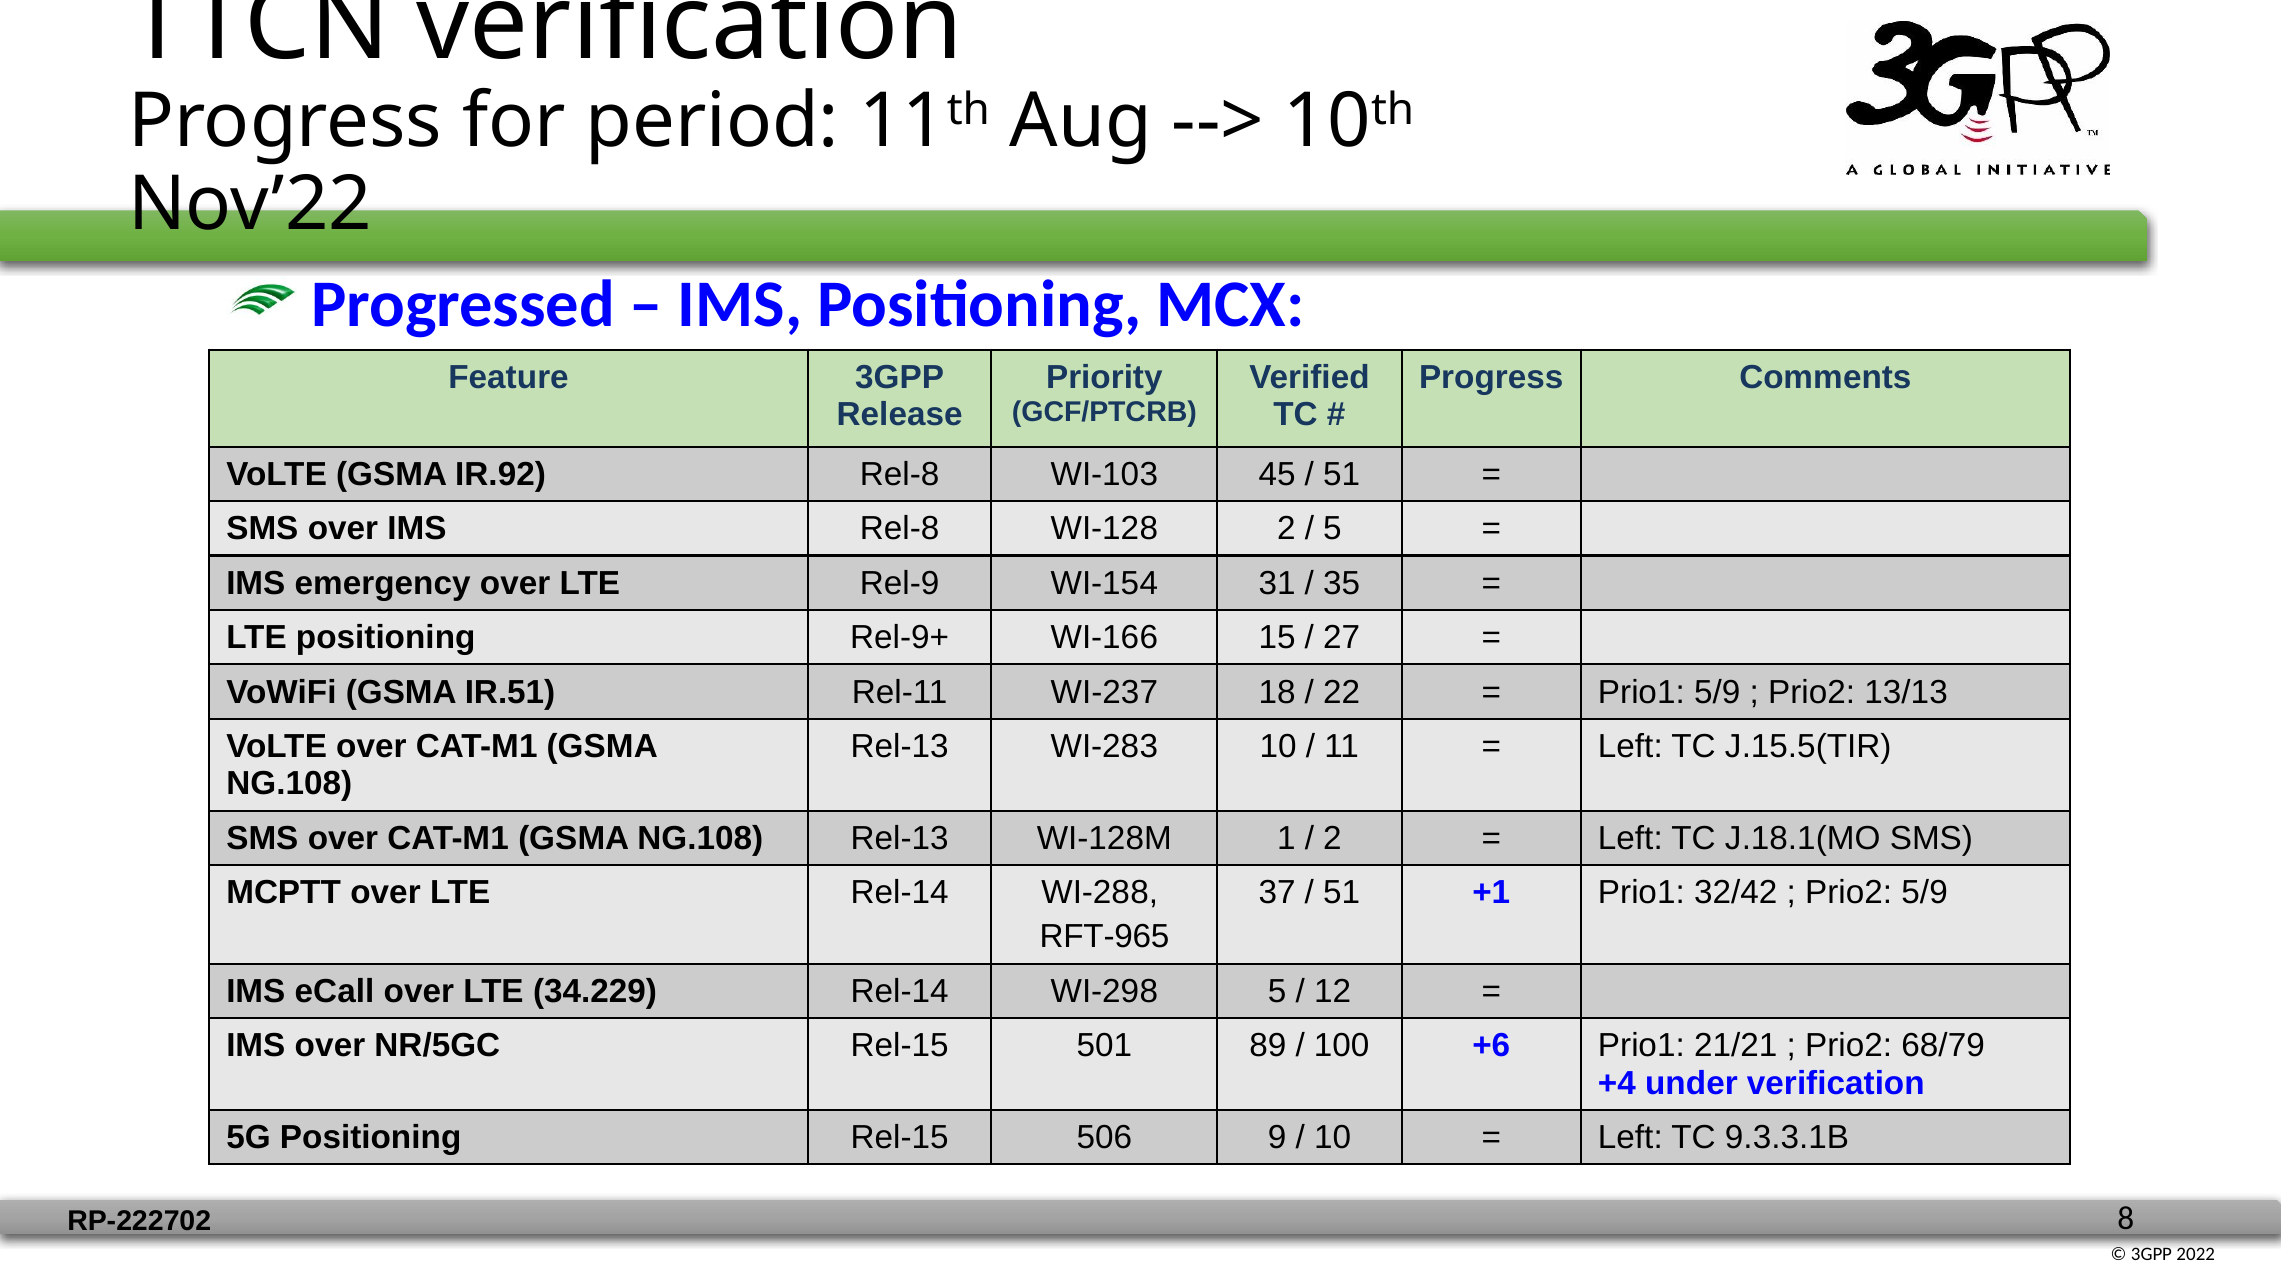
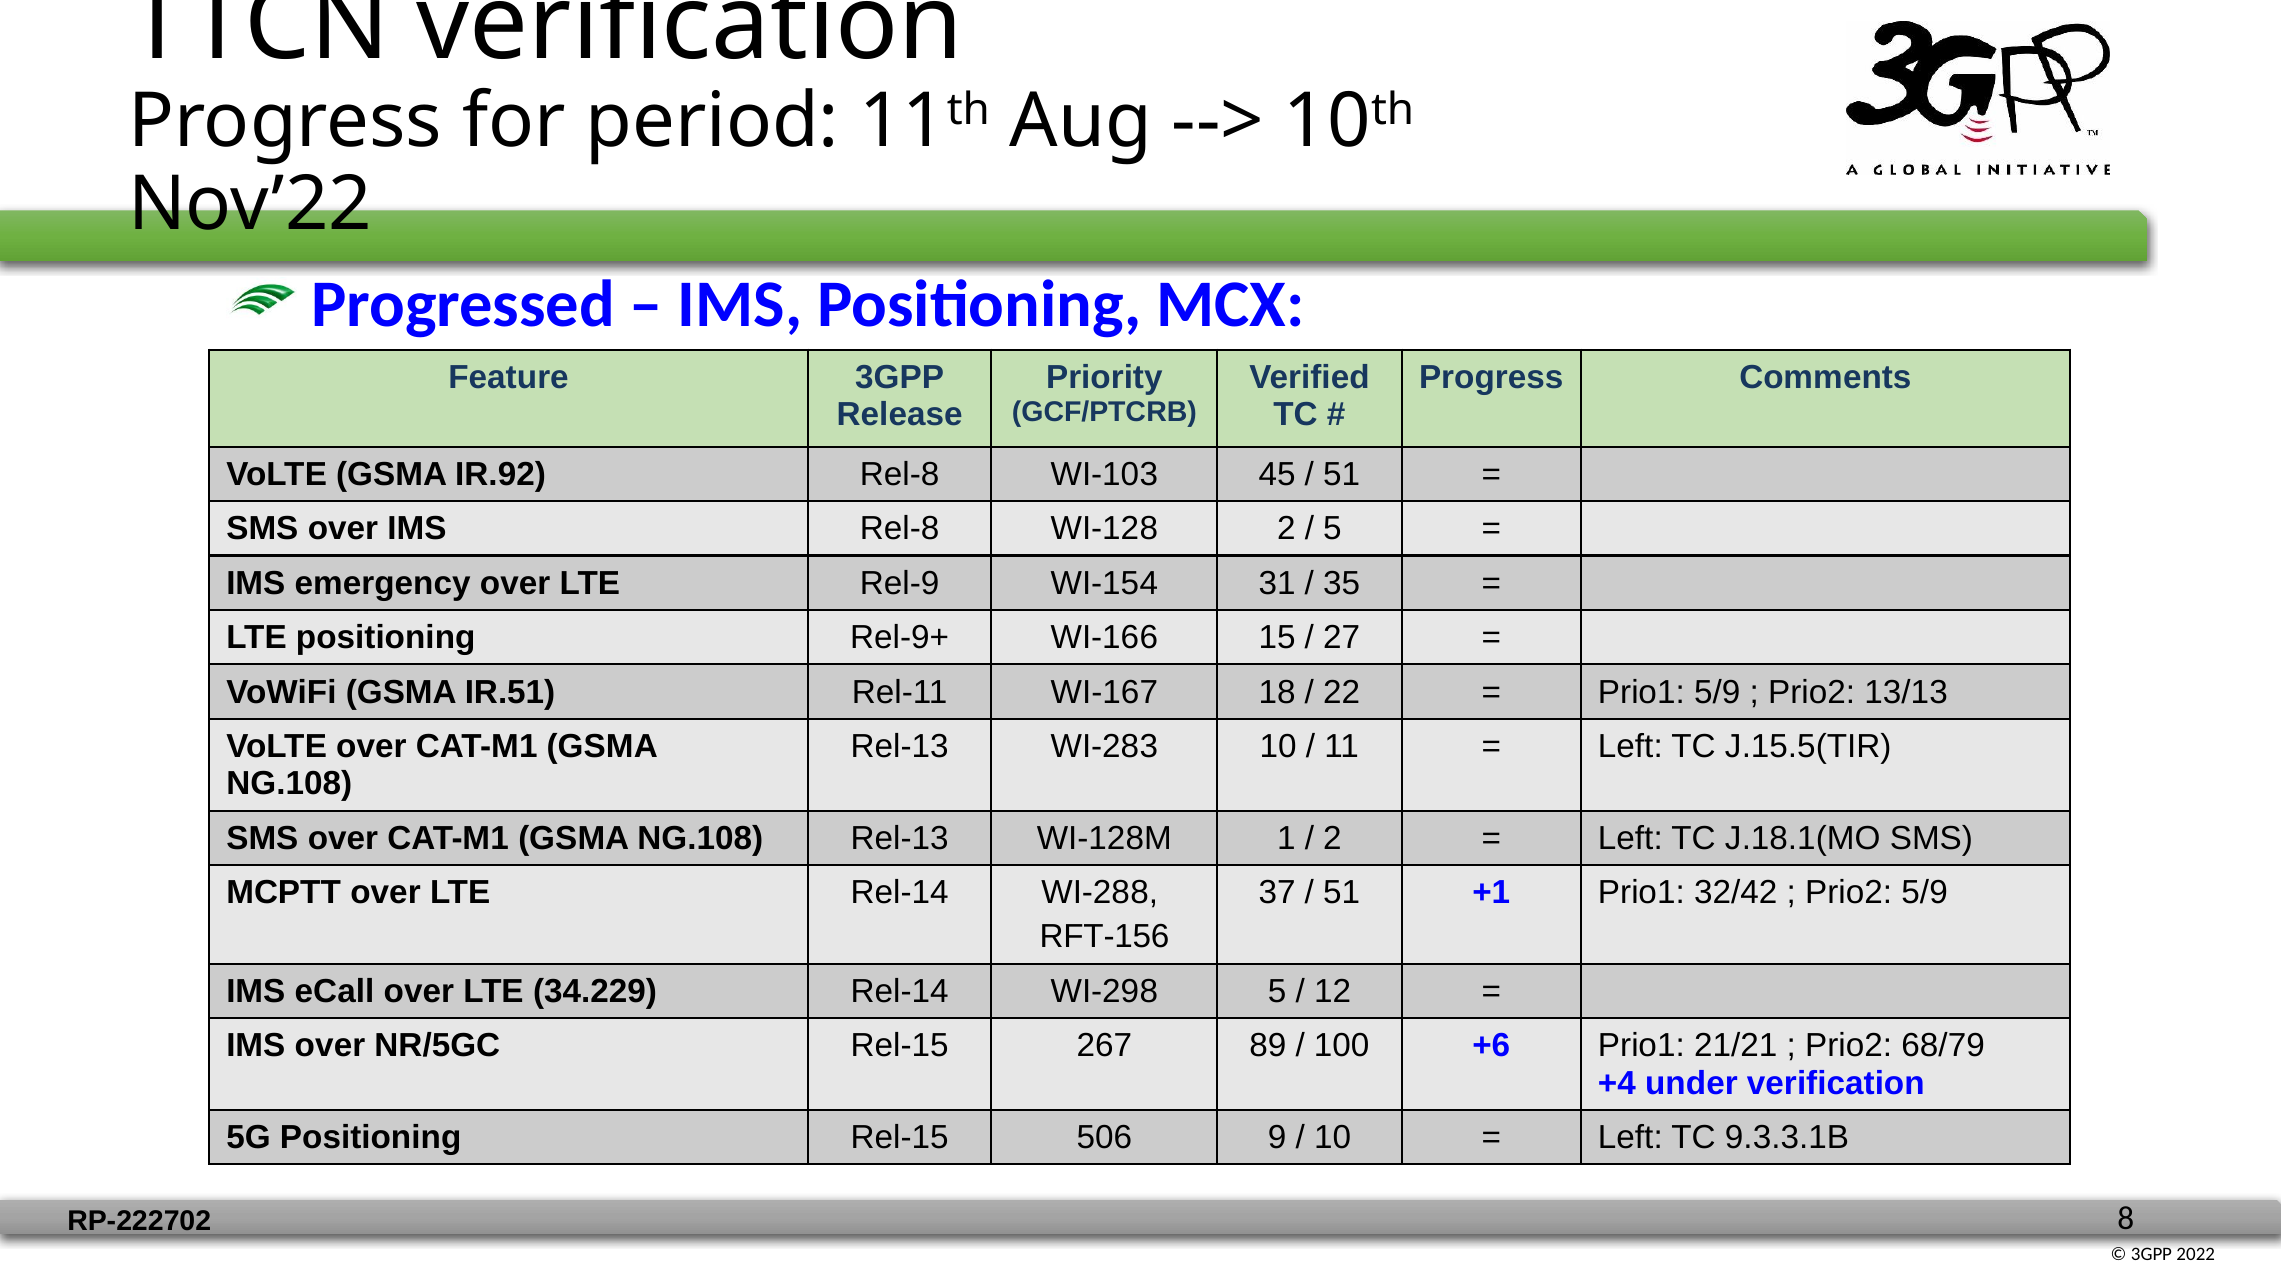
WI-237: WI-237 -> WI-167 (1104, 692)
RFT-965: RFT-965 -> RFT-156 (1104, 937)
501: 501 -> 267 (1104, 1046)
